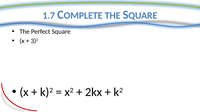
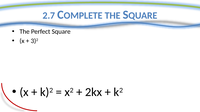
1.7: 1.7 -> 2.7 (49, 16)
